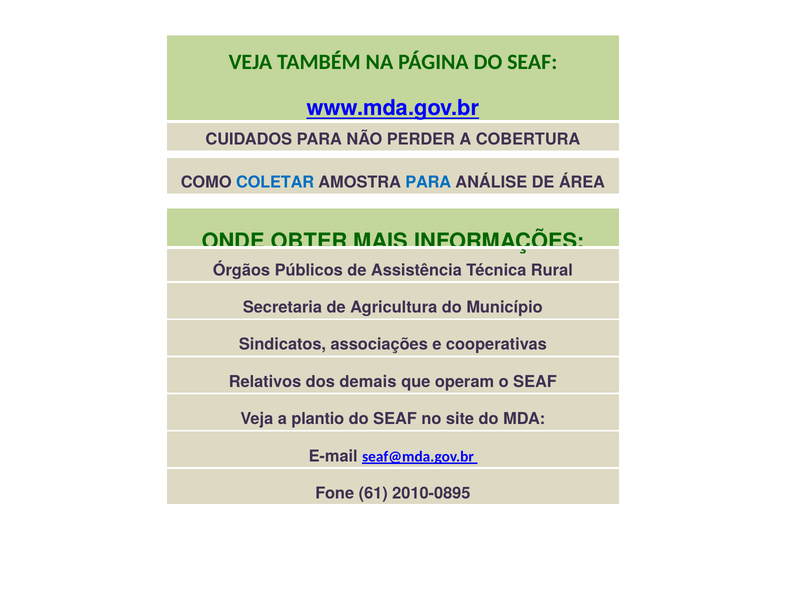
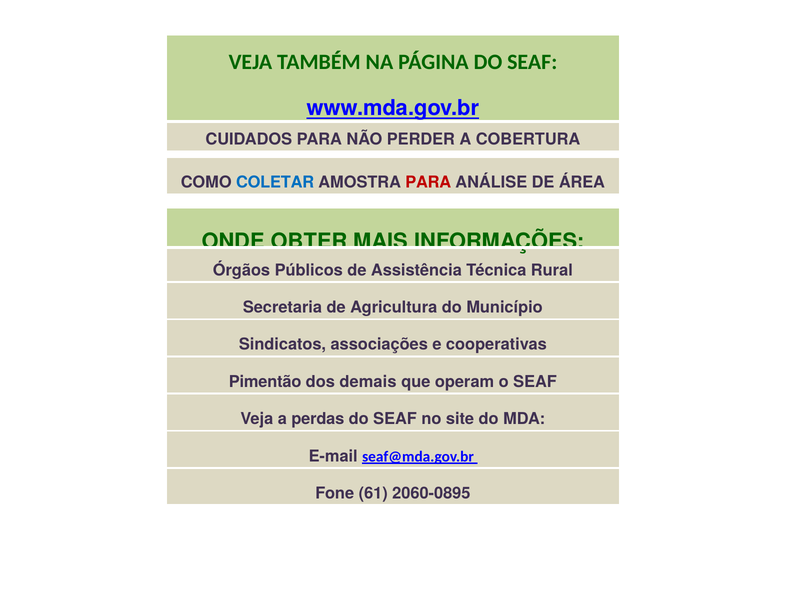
PARA colour: blue -> red (428, 182)
Relativos: Relativos -> Pimentão (265, 381)
plantio: plantio -> perdas (318, 419)
2010-0895: 2010-0895 -> 2060-0895 (431, 493)
